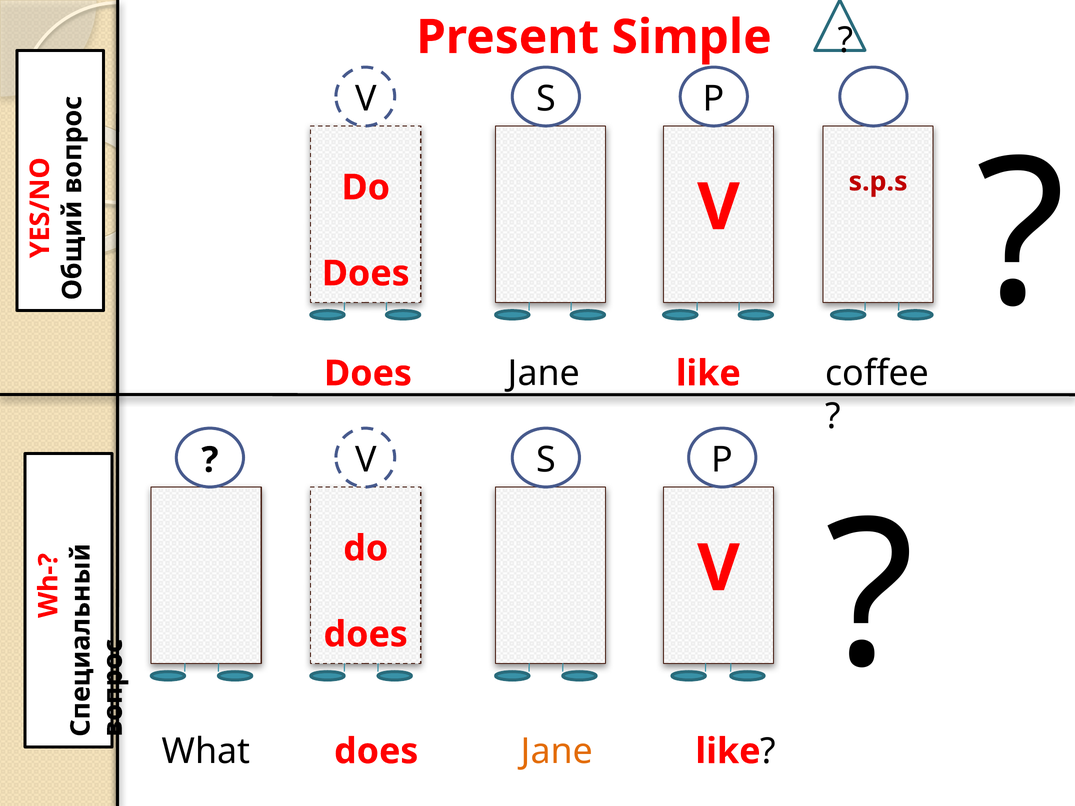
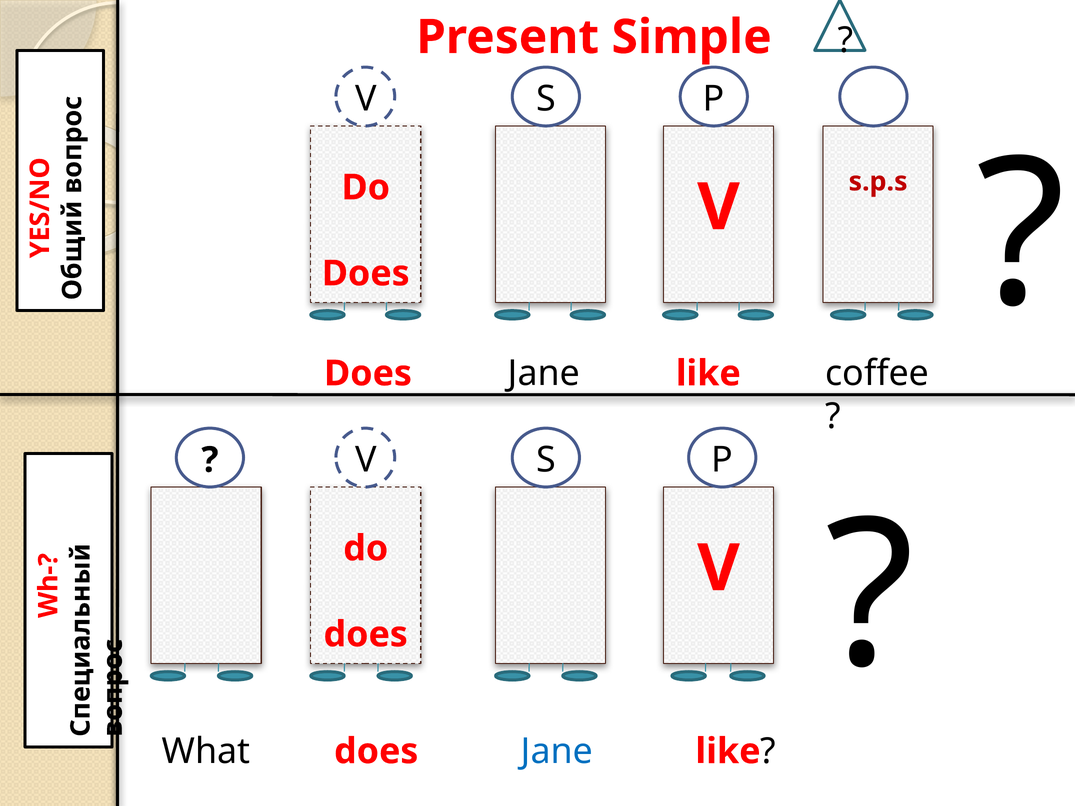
Jane colour: orange -> blue (557, 752)
